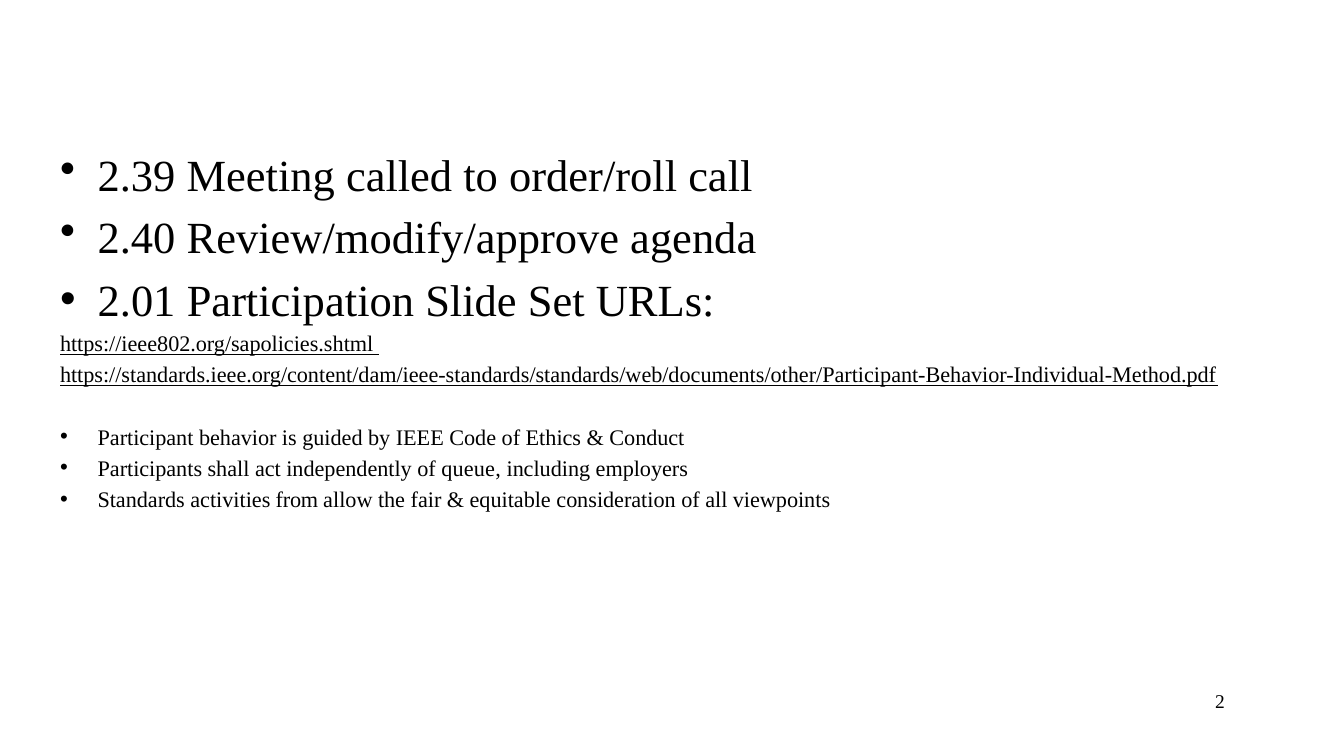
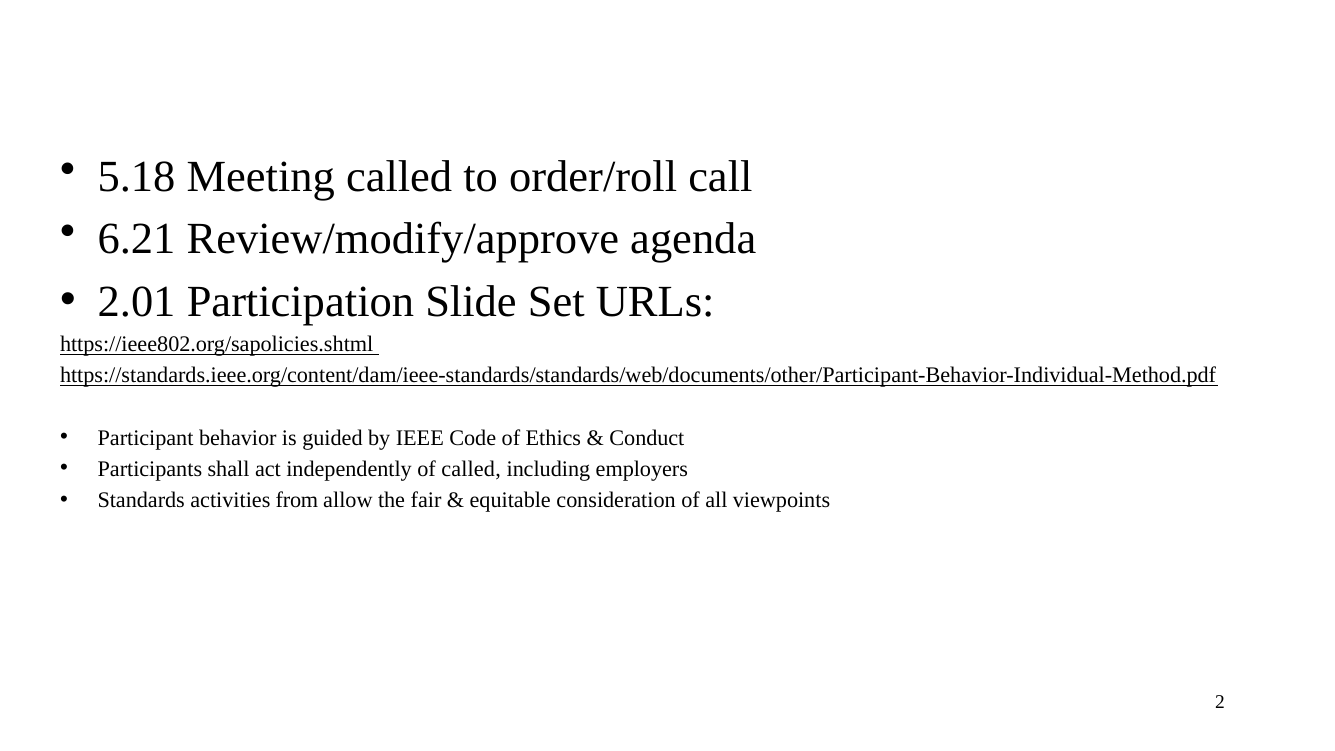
2.39: 2.39 -> 5.18 (137, 177)
2.40: 2.40 -> 6.21 (137, 239)
of queue: queue -> called (471, 469)
